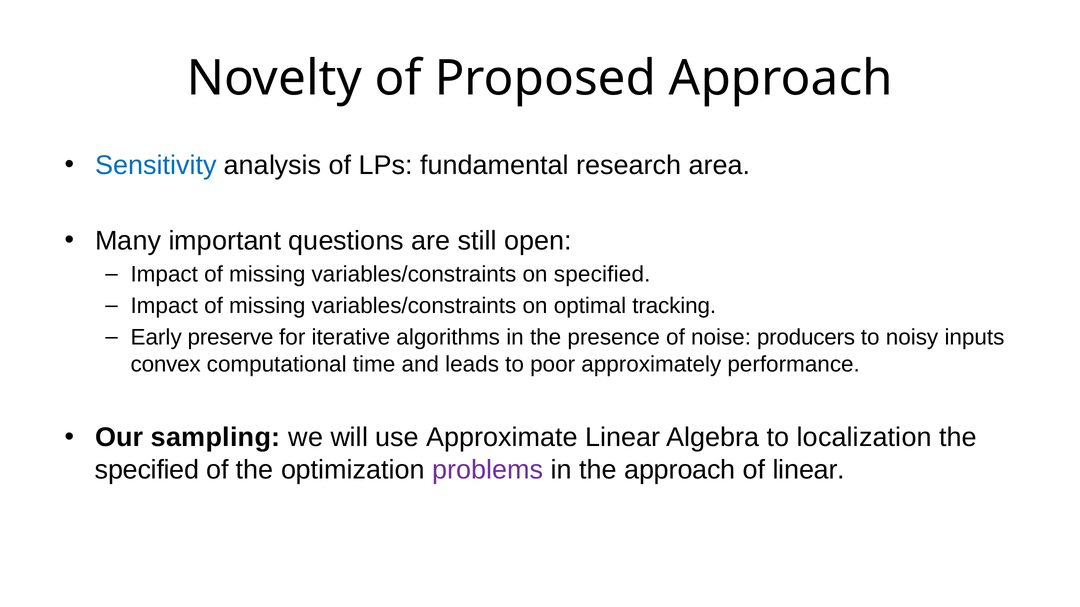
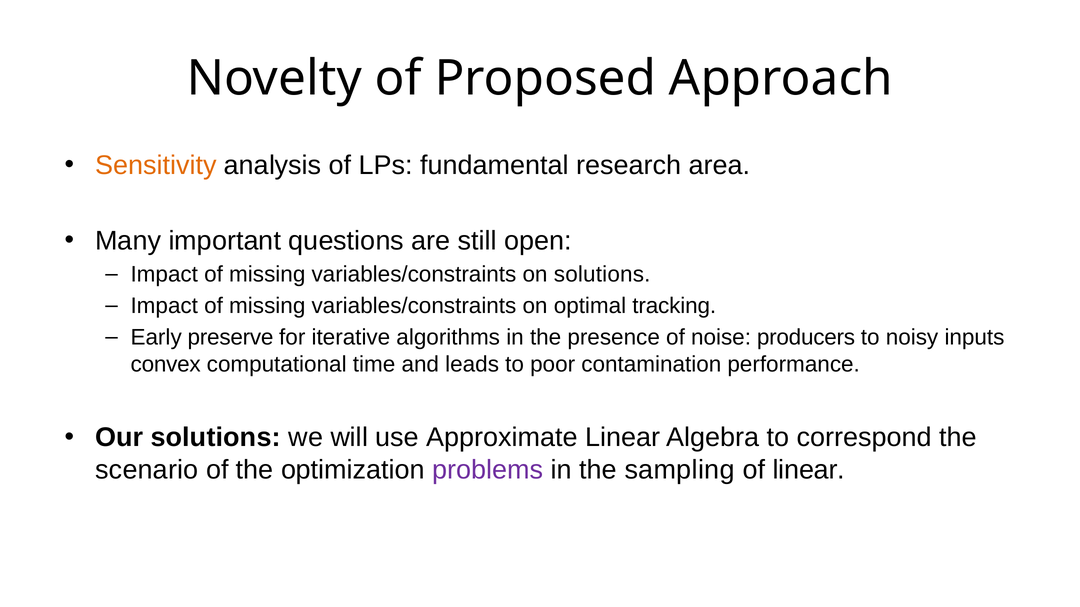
Sensitivity colour: blue -> orange (156, 165)
on specified: specified -> solutions (602, 275)
approximately: approximately -> contamination (651, 365)
Our sampling: sampling -> solutions (216, 438)
localization: localization -> correspond (864, 438)
specified: specified -> scenario (147, 470)
the approach: approach -> sampling (680, 470)
